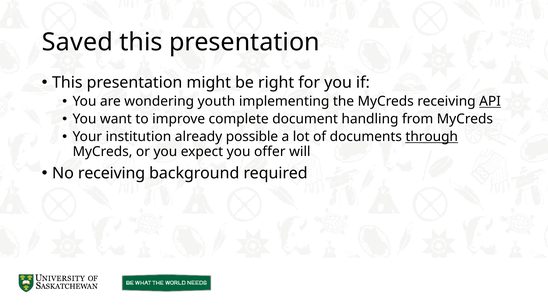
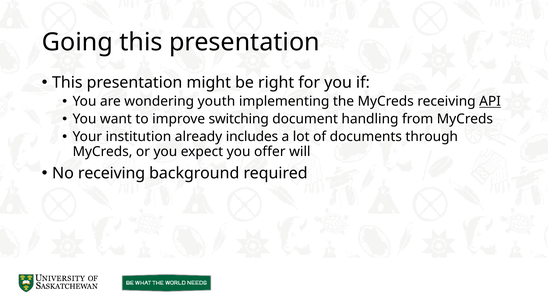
Saved: Saved -> Going (77, 42)
complete: complete -> switching (239, 119)
possible: possible -> includes (252, 137)
through underline: present -> none (432, 137)
